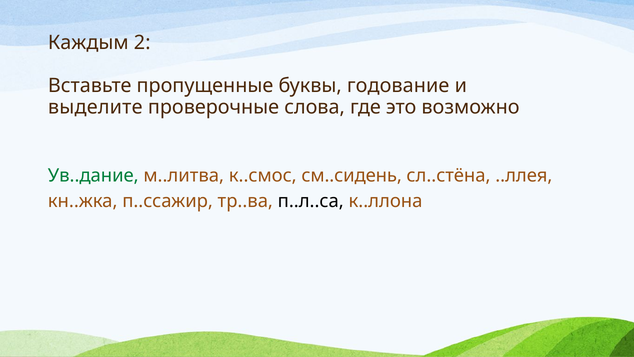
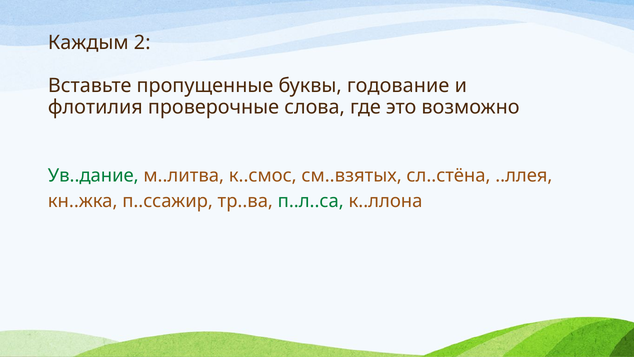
выделите: выделите -> флотилия (95, 107)
см..сидень: см..сидень -> см..взятых (352, 175)
п..л..са colour: black -> green (311, 201)
